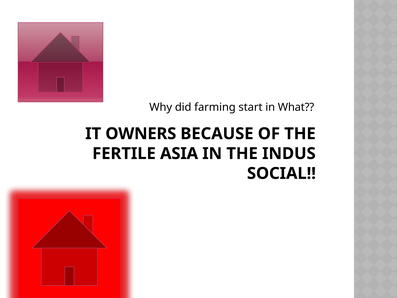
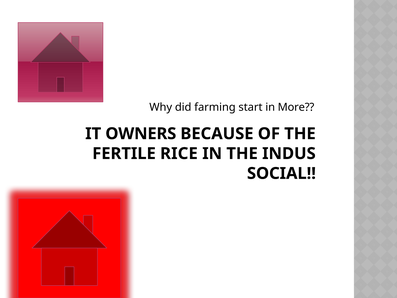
What: What -> More (296, 107)
ASIA: ASIA -> RICE (179, 153)
